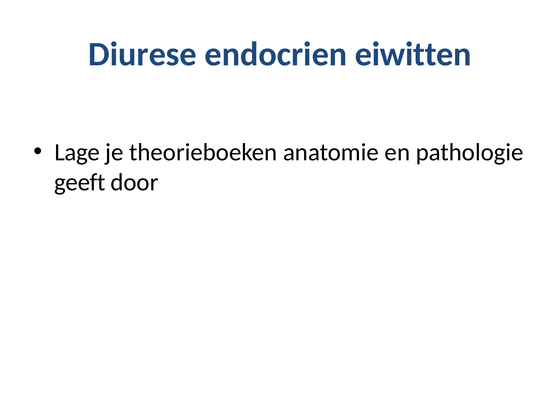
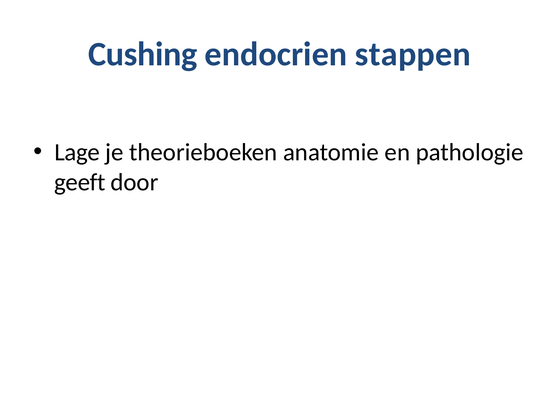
Diurese: Diurese -> Cushing (143, 54)
eiwitten: eiwitten -> stappen (413, 54)
